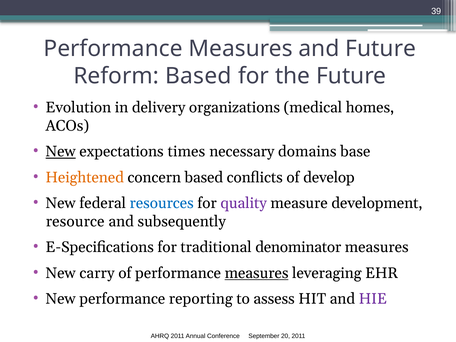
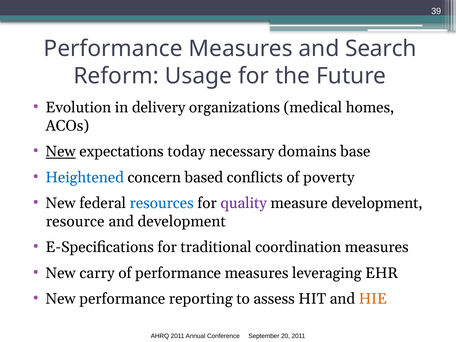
and Future: Future -> Search (381, 49)
Reform Based: Based -> Usage (198, 76)
times: times -> today (186, 152)
Heightened colour: orange -> blue (85, 177)
develop: develop -> poverty (329, 177)
and subsequently: subsequently -> development (182, 221)
denominator: denominator -> coordination (298, 247)
measures underline: present -> none (257, 273)
HIE colour: purple -> orange (373, 299)
